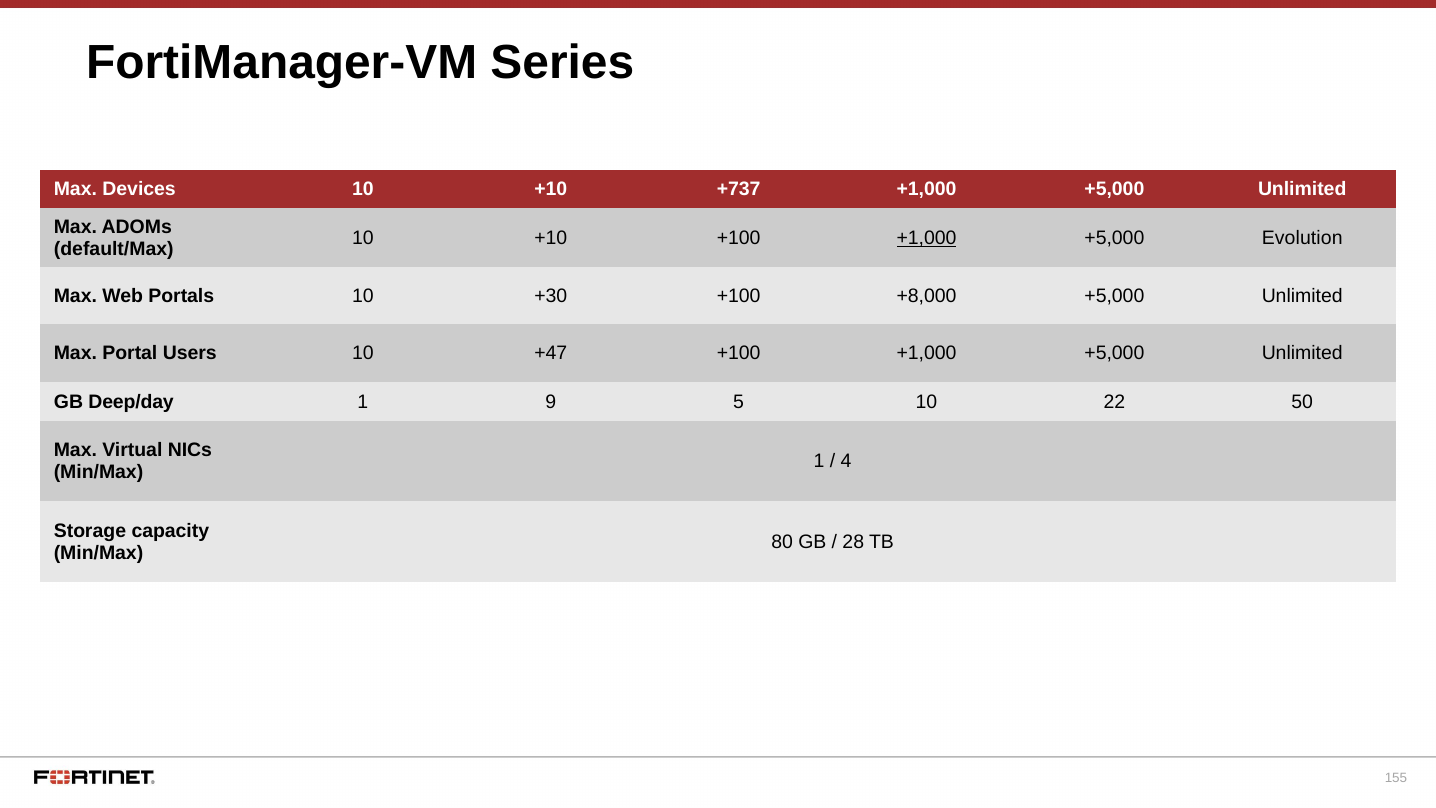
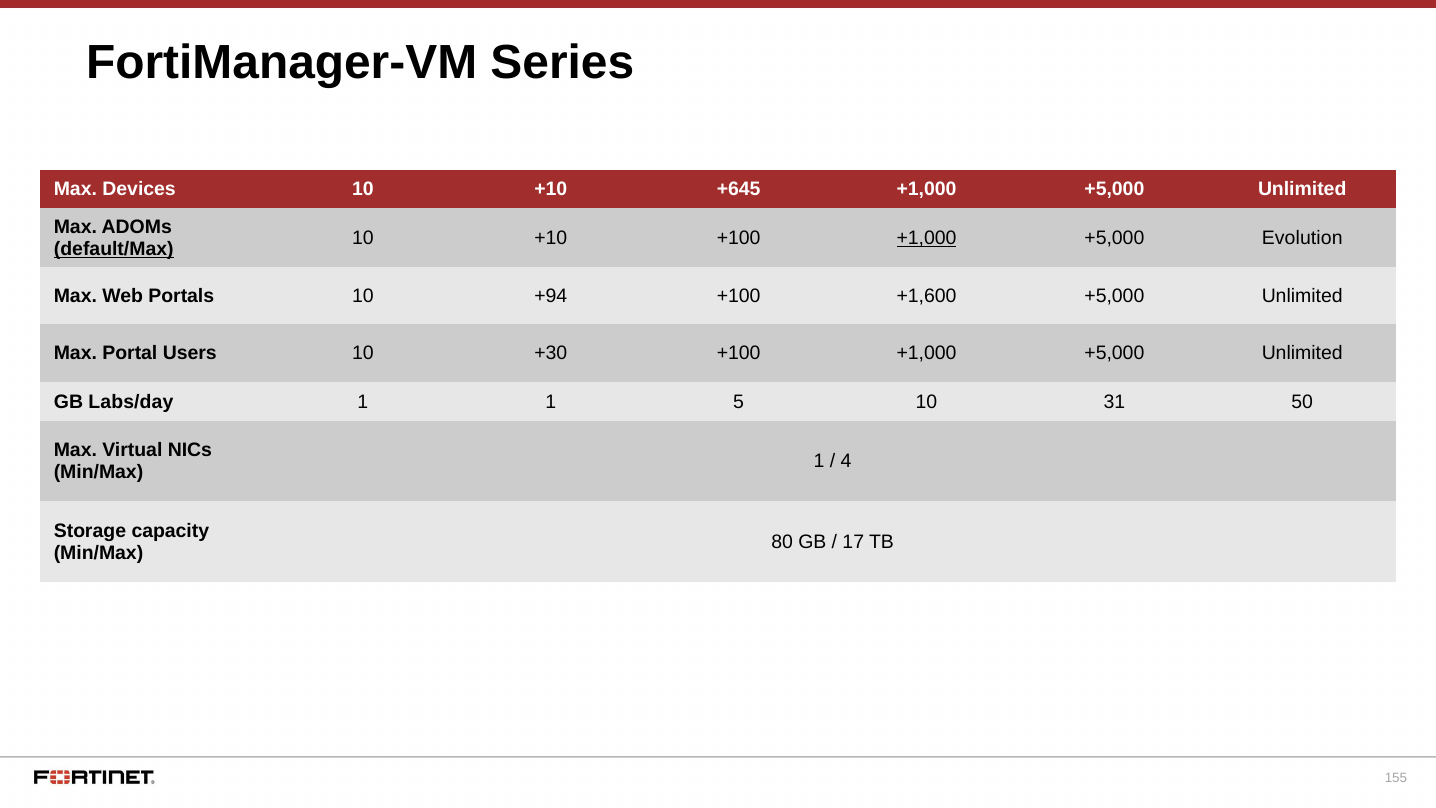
+737: +737 -> +645 (739, 189)
default/Max underline: none -> present (114, 249)
+30: +30 -> +94 (551, 296)
+8,000: +8,000 -> +1,600 (927, 296)
+47: +47 -> +30 (551, 353)
Deep/day: Deep/day -> Labs/day (131, 402)
1 9: 9 -> 1 (551, 402)
22: 22 -> 31 (1114, 402)
28: 28 -> 17 (853, 542)
